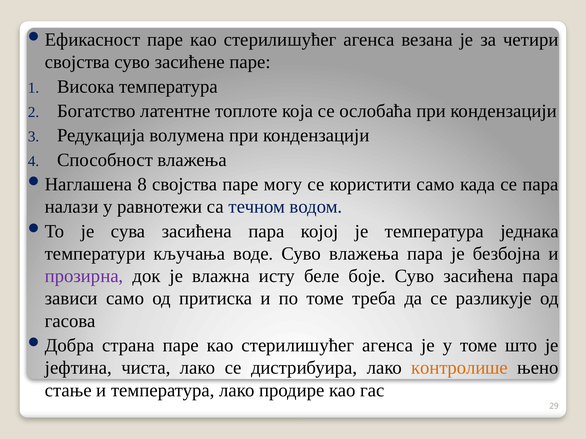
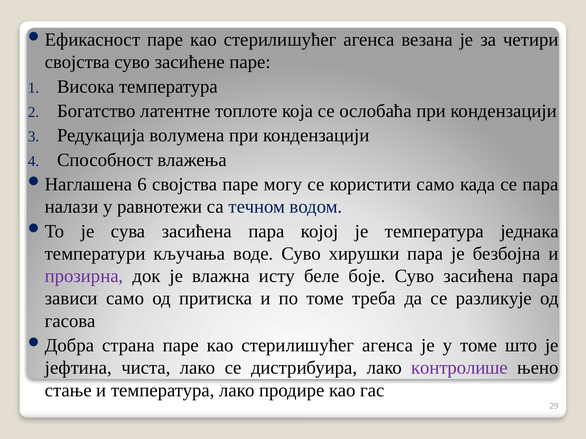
8: 8 -> 6 (142, 185)
Суво влажења: влажења -> хирушки (364, 254)
контролише colour: orange -> purple (460, 368)
